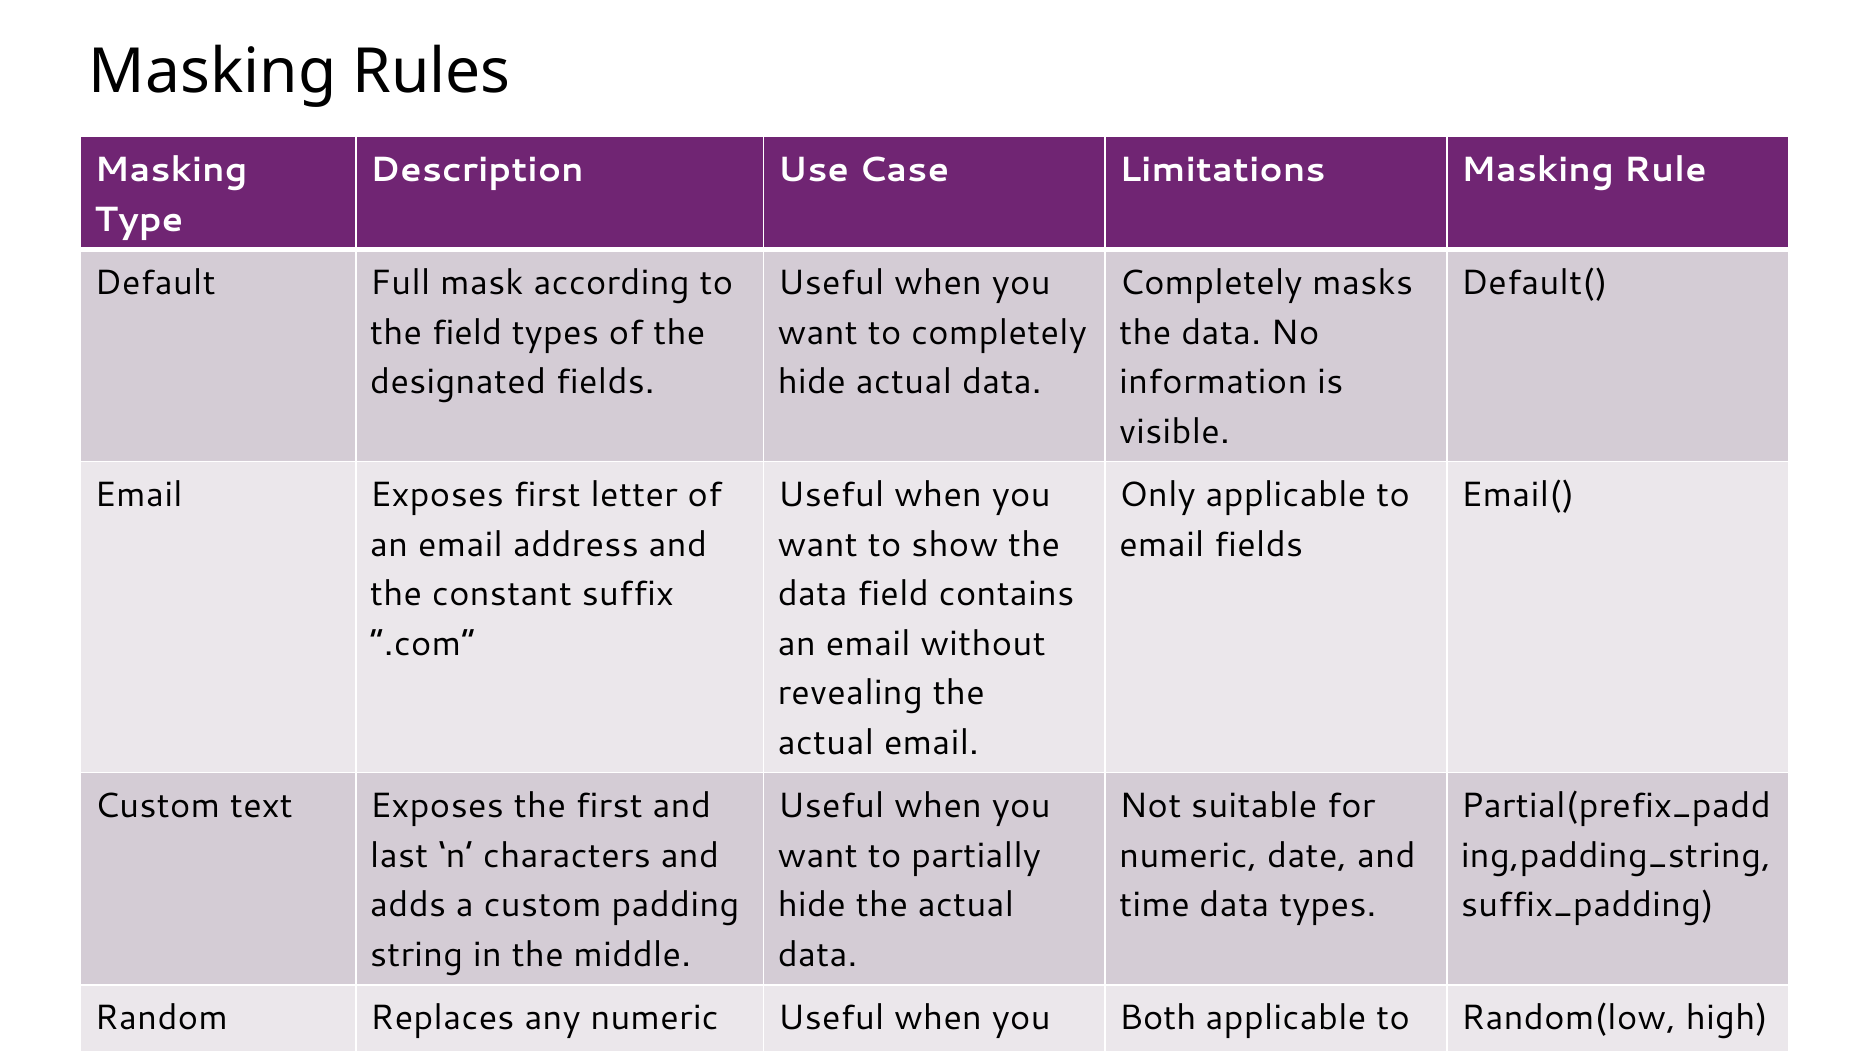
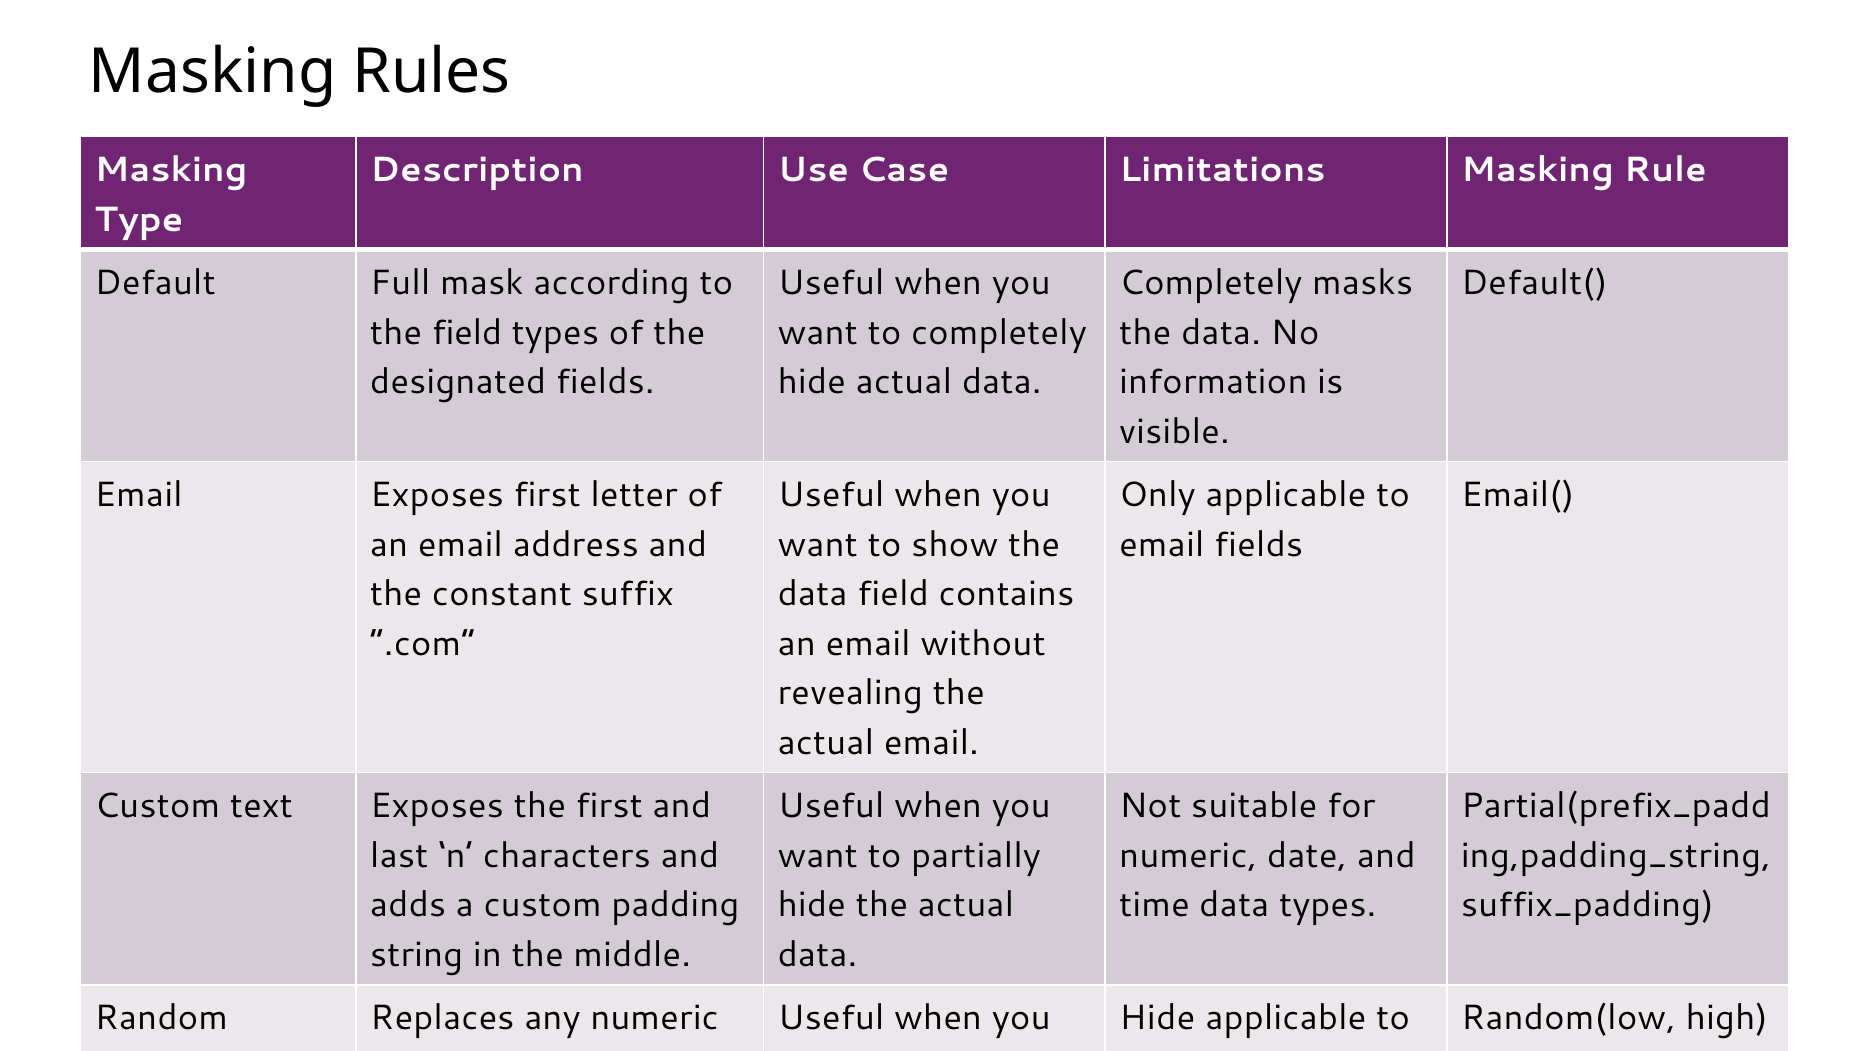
Both: Both -> Hide (1157, 1019)
